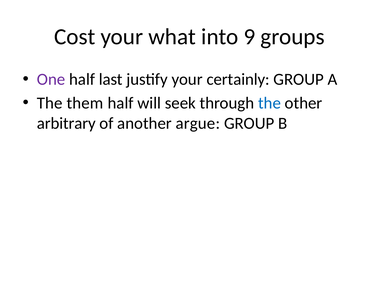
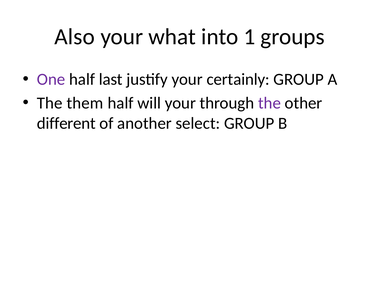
Cost: Cost -> Also (75, 37)
9: 9 -> 1 (249, 37)
will seek: seek -> your (180, 103)
the colour: blue -> purple (269, 103)
arbitrary: arbitrary -> different (66, 123)
argue: argue -> select (198, 123)
